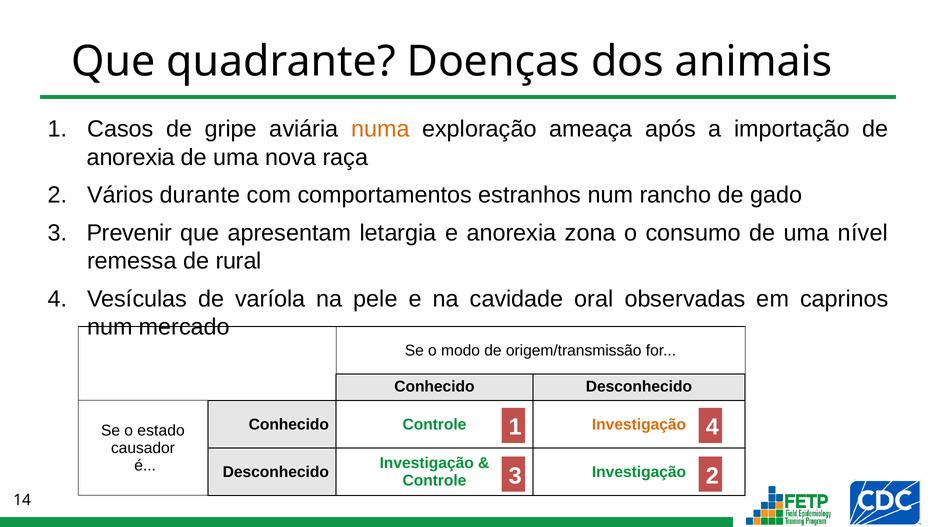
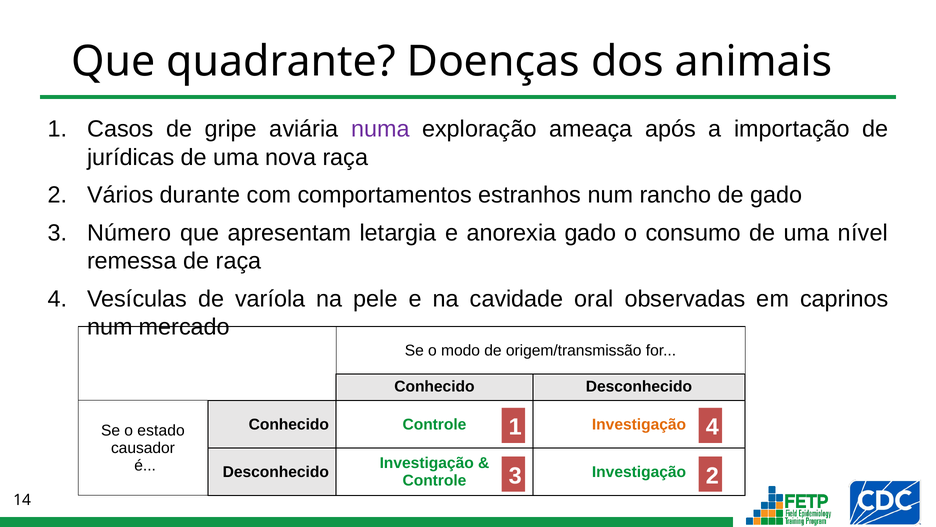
numa colour: orange -> purple (380, 129)
anorexia: anorexia -> jurídicas (131, 157)
Prevenir: Prevenir -> Número (129, 233)
anorexia zona: zona -> gado (590, 233)
de rural: rural -> raça (238, 261)
